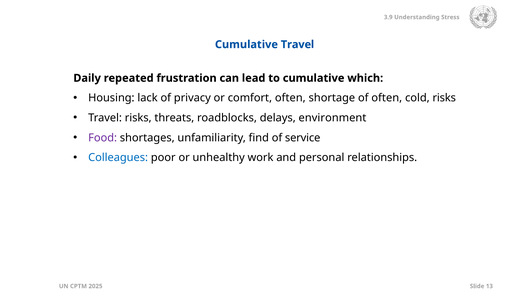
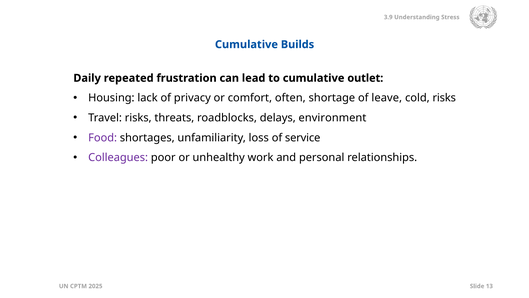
Cumulative Travel: Travel -> Builds (298, 44)
which: which -> outlet (365, 78)
of often: often -> leave (387, 98)
find: find -> loss (259, 138)
Colleagues colour: blue -> purple (118, 157)
